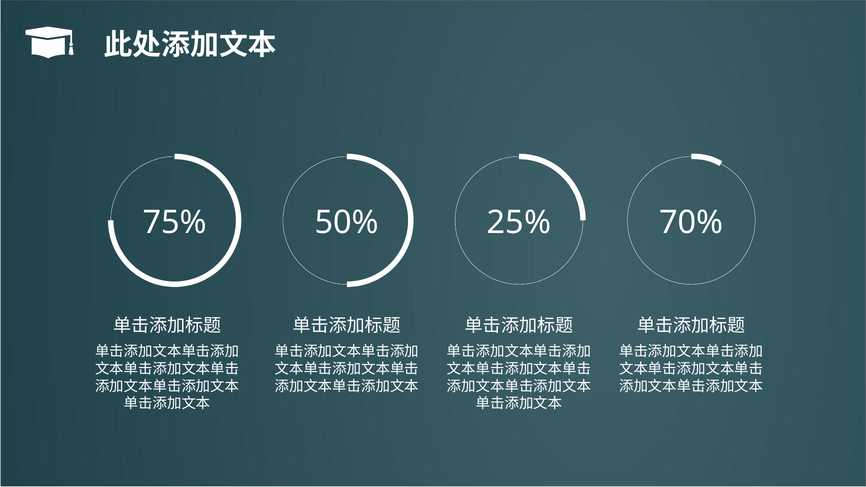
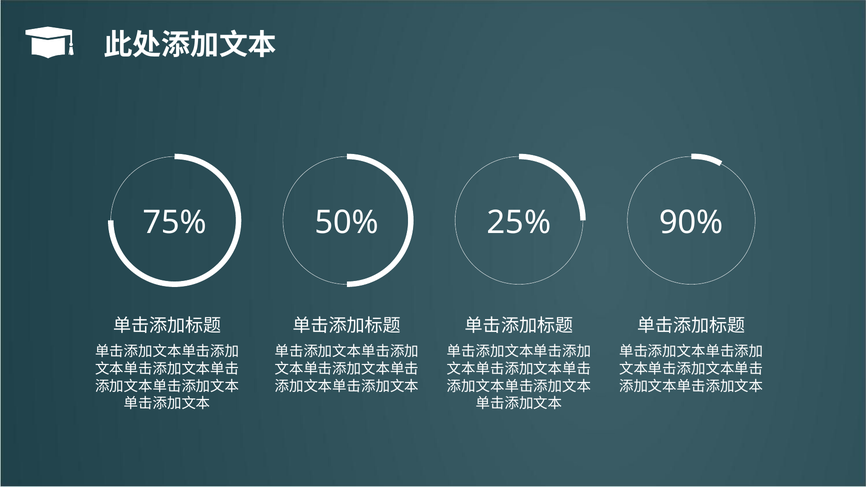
70%: 70% -> 90% (691, 223)
